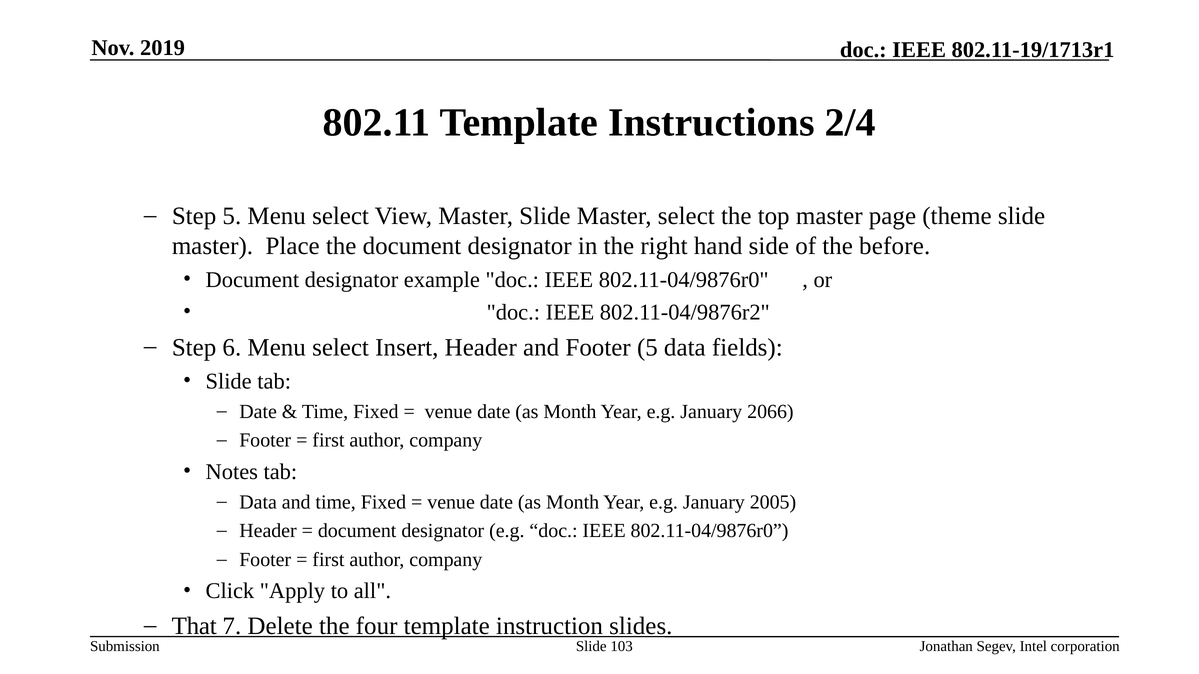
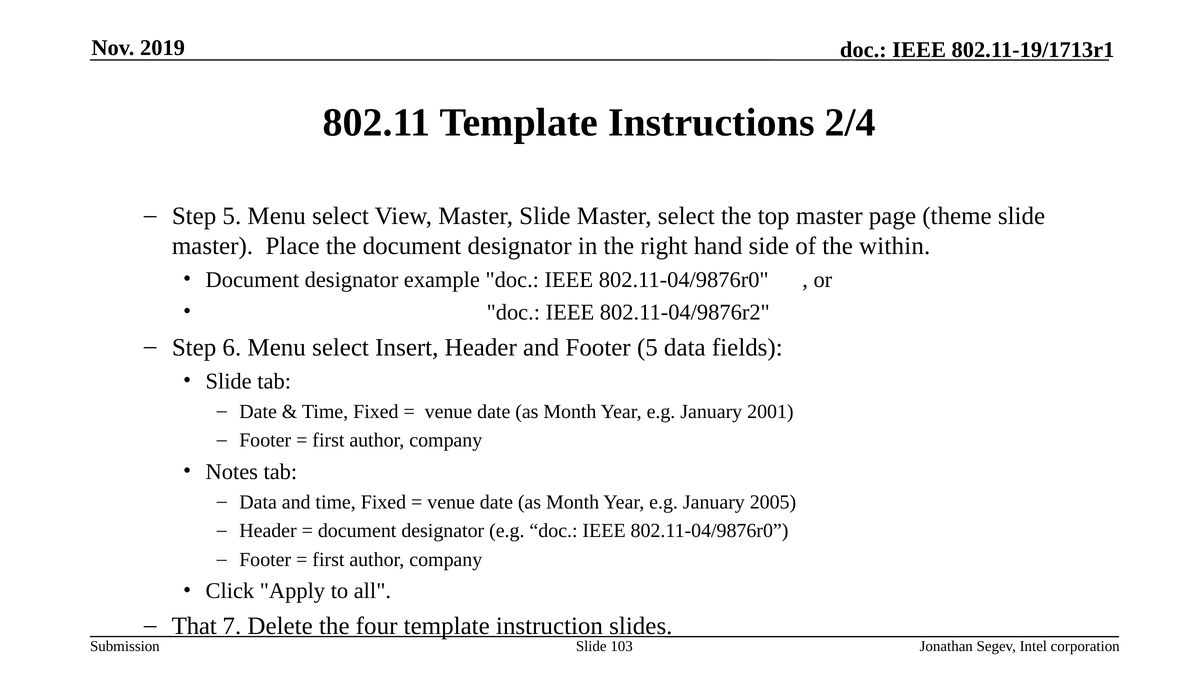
before: before -> within (895, 246)
2066: 2066 -> 2001 (770, 412)
